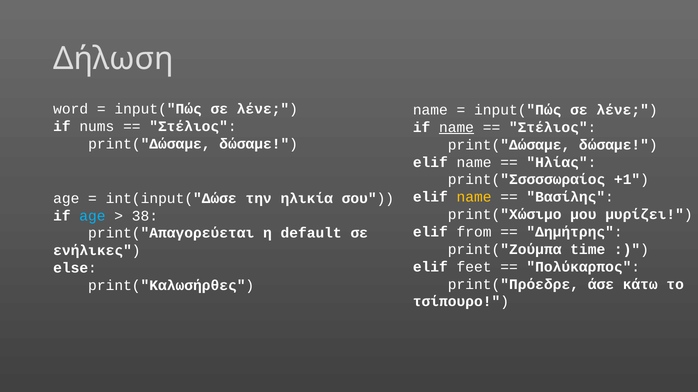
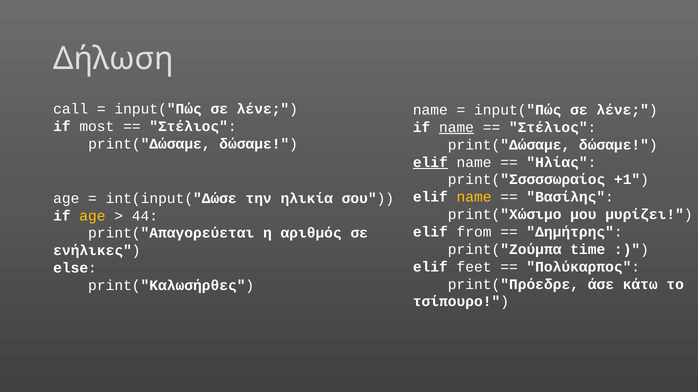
word: word -> call (71, 109)
nums: nums -> most (97, 127)
elif underline: none -> present (430, 163)
age colour: light blue -> yellow (92, 216)
38: 38 -> 44 (145, 216)
default: default -> αριθμός (311, 234)
